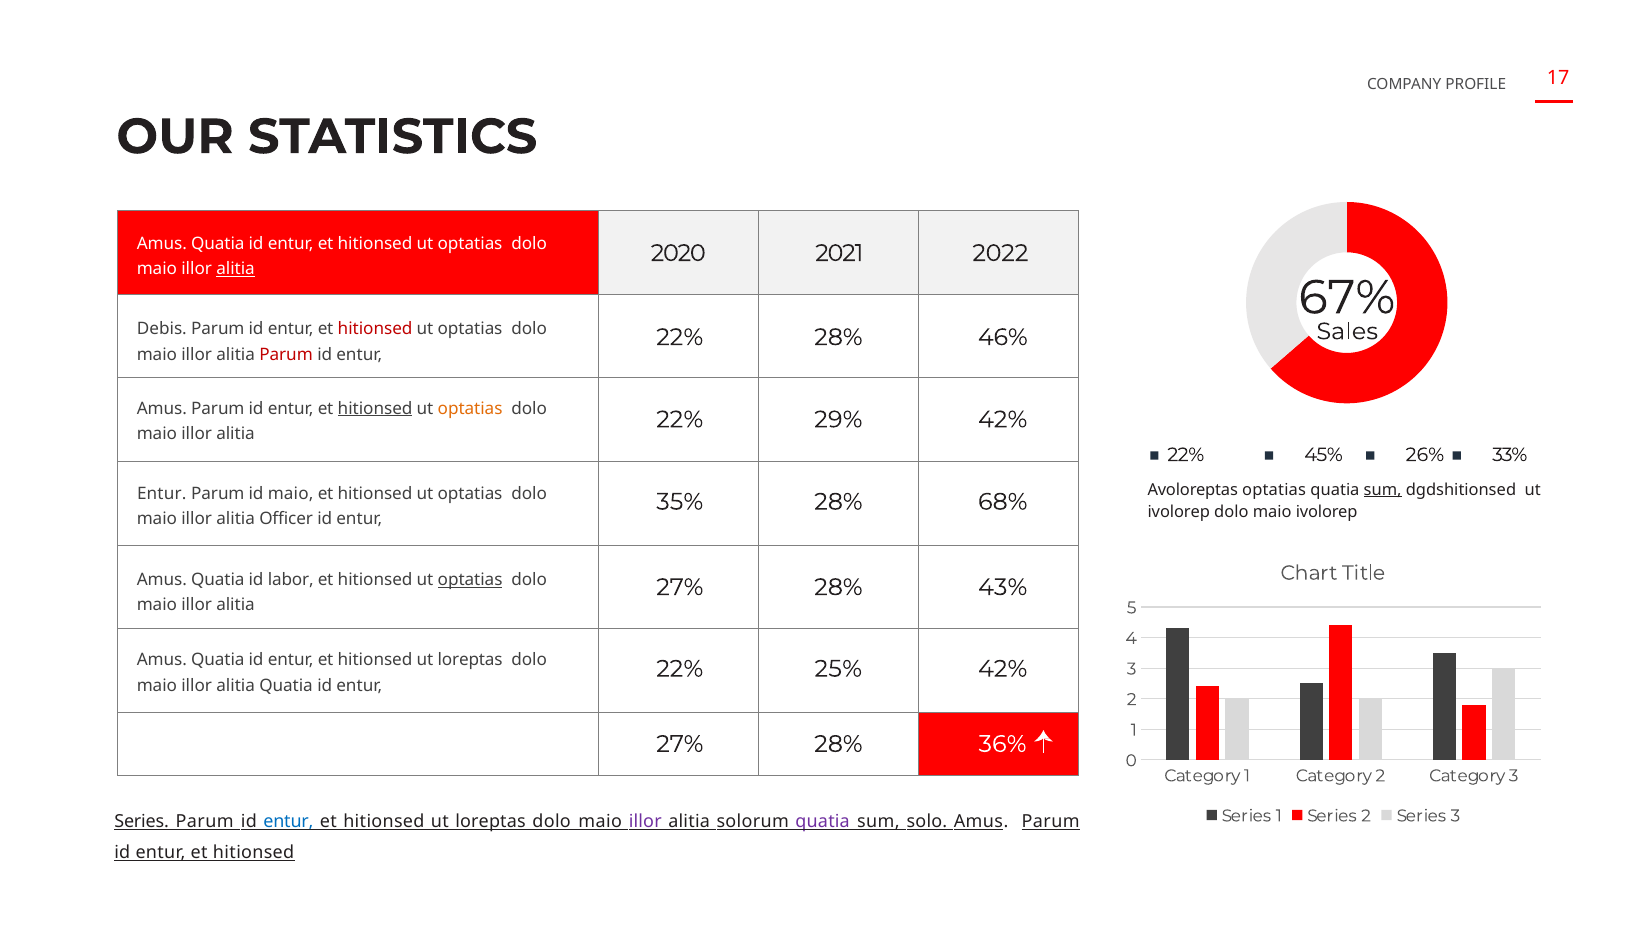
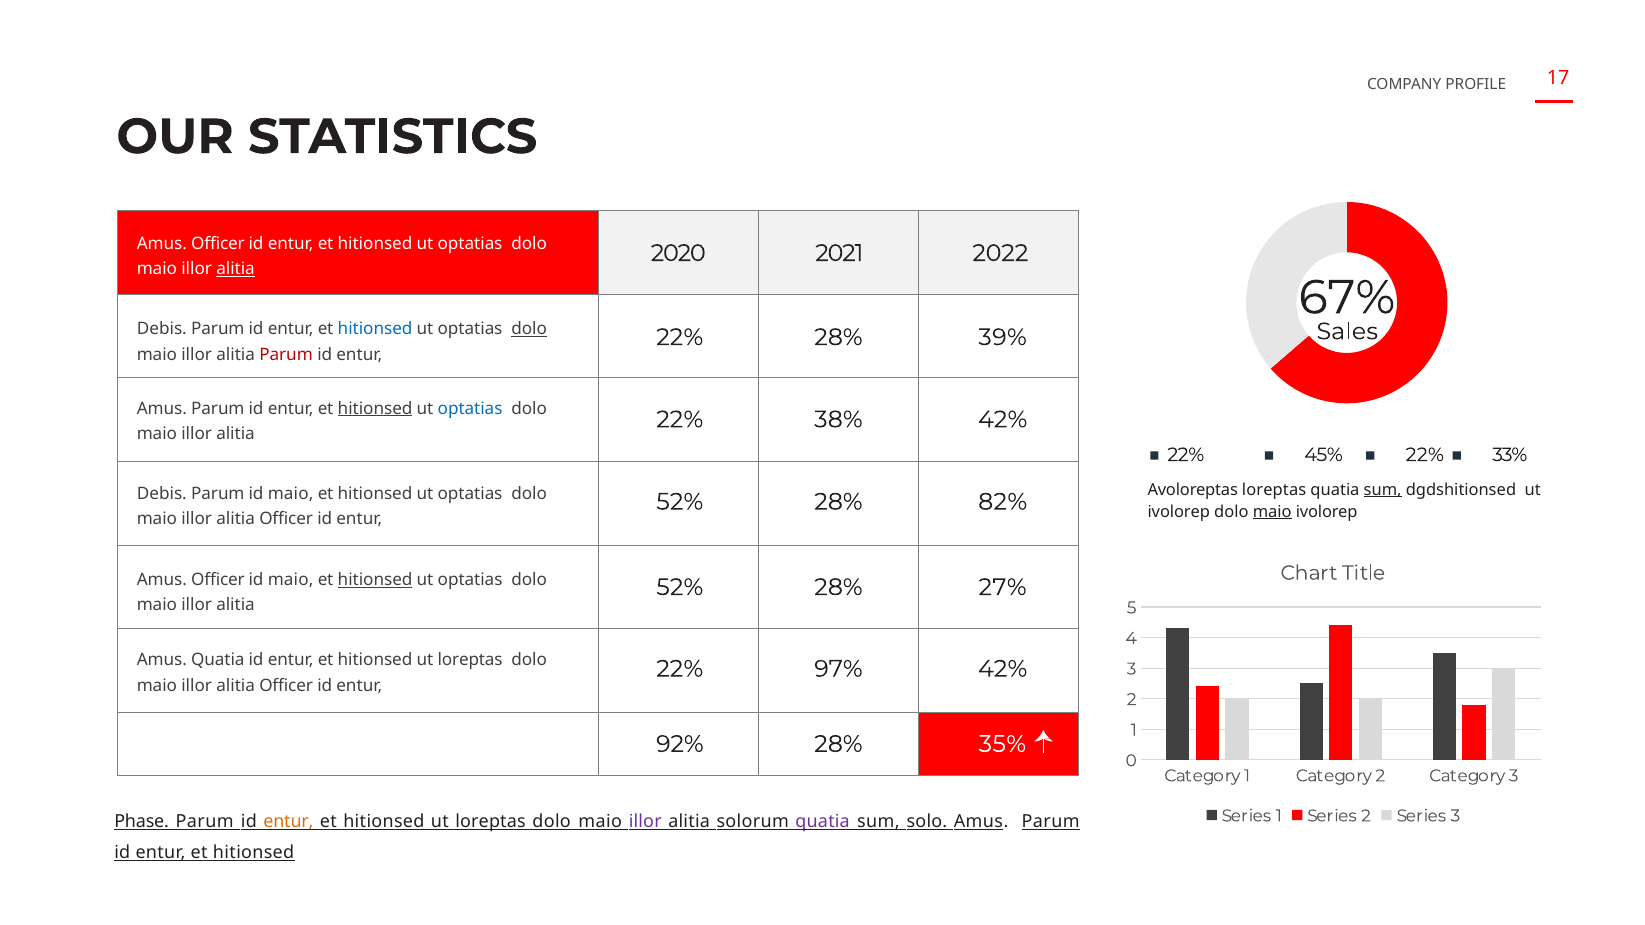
Quatia: Quatia -> Officer (218, 244)
hitionsed colour: red -> blue (375, 329)
dolo underline: none -> present (529, 329)
46%: 46% -> 39% (1003, 337)
optatias colour: orange -> blue (470, 409)
29%: 29% -> 38% (838, 420)
45% 26%: 26% -> 22% (1425, 455)
Avoloreptas optatias: optatias -> loreptas (1274, 490)
Entur: Entur -> Debis (162, 494)
35%: 35% -> 52% (680, 502)
68%: 68% -> 82% (1003, 502)
maio underline: none -> present (1272, 512)
Quatia: Quatia -> Officer (218, 580)
labor: labor -> maio (291, 580)
hitionsed underline: none -> present (375, 580)
optatias underline: present -> none (470, 580)
27%: 27% -> 52% (680, 587)
43%: 43% -> 27% (1003, 587)
25%: 25% -> 97% (838, 669)
Quatia: Quatia -> Officer (286, 686)
27%: 27% -> 92% (680, 744)
36%: 36% -> 35% (1002, 744)
Series: Series -> Phase (142, 822)
entur colour: blue -> orange (288, 822)
